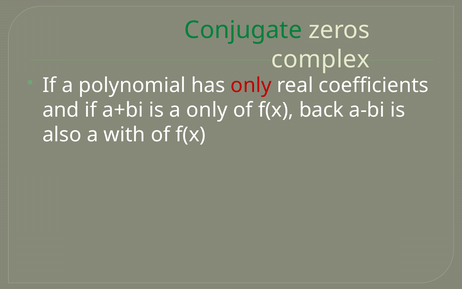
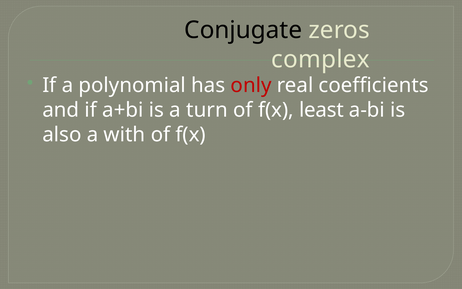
Conjugate colour: green -> black (243, 30)
a only: only -> turn (207, 110)
back: back -> least (321, 110)
